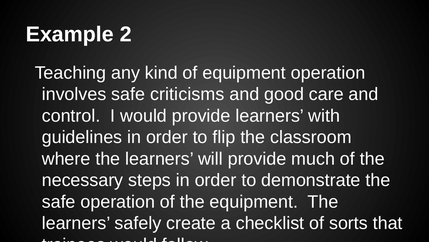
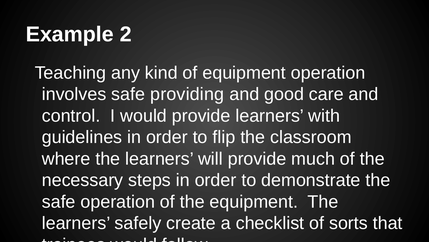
criticisms: criticisms -> providing (187, 94)
